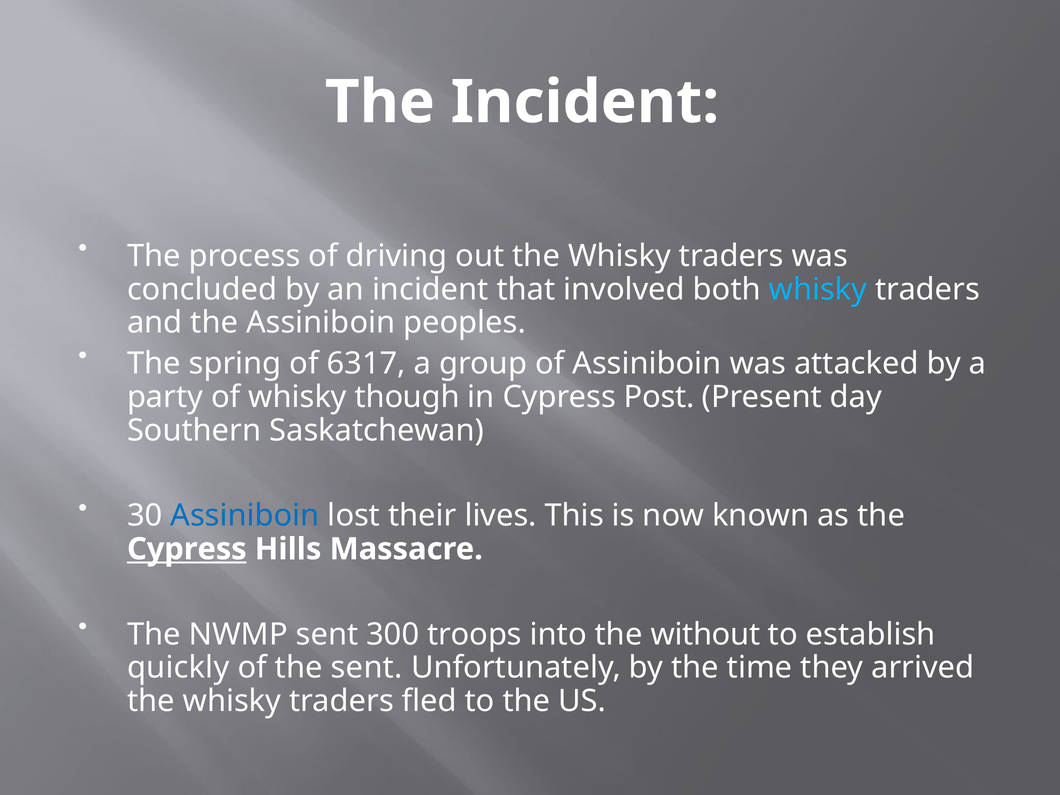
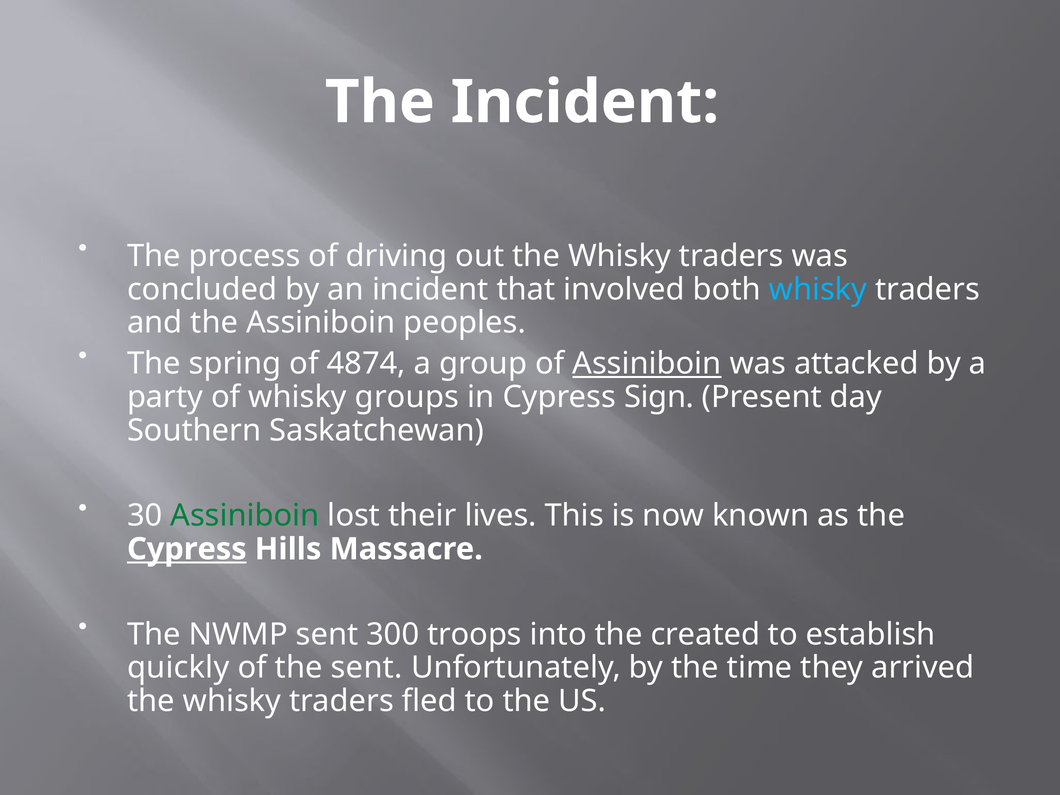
6317: 6317 -> 4874 (366, 364)
Assiniboin underline: none -> present (647, 364)
though: though -> groups (407, 397)
Post: Post -> Sign (659, 397)
Assiniboin colour: blue -> green (245, 516)
without: without -> created (705, 634)
